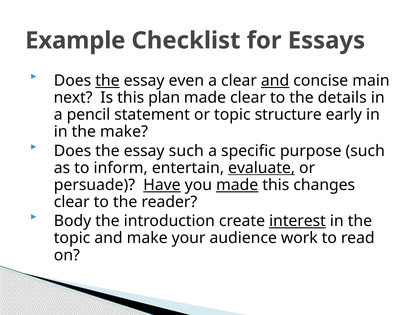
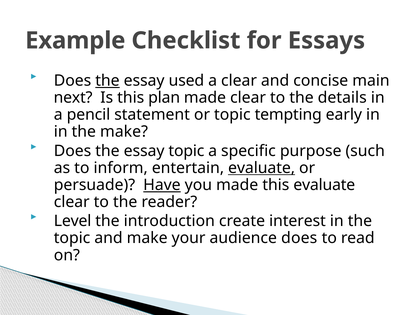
even: even -> used (186, 81)
and underline: present -> none (275, 81)
structure: structure -> tempting (288, 115)
essay such: such -> topic (186, 151)
made underline: present -> none (237, 185)
this changes: changes -> evaluate (324, 185)
Body: Body -> Level (73, 221)
interest underline: present -> none (297, 221)
audience work: work -> does (299, 238)
